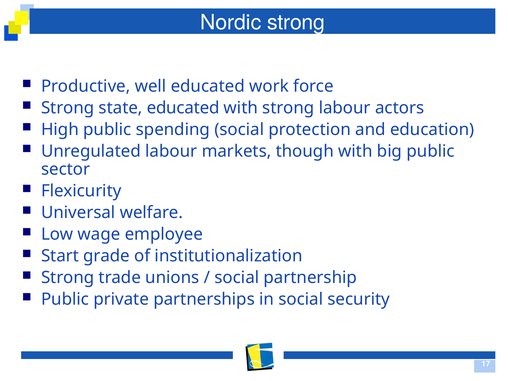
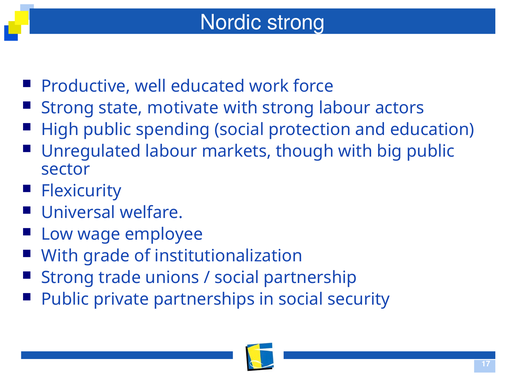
state educated: educated -> motivate (183, 108)
Start: Start -> With (60, 256)
